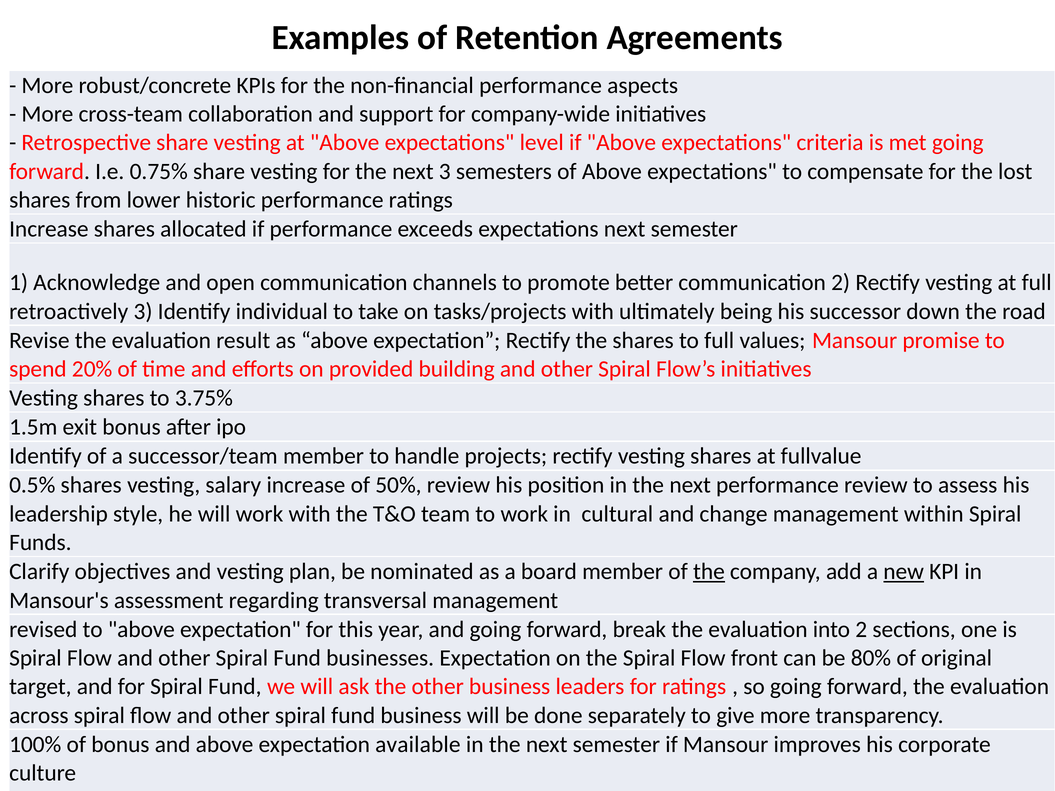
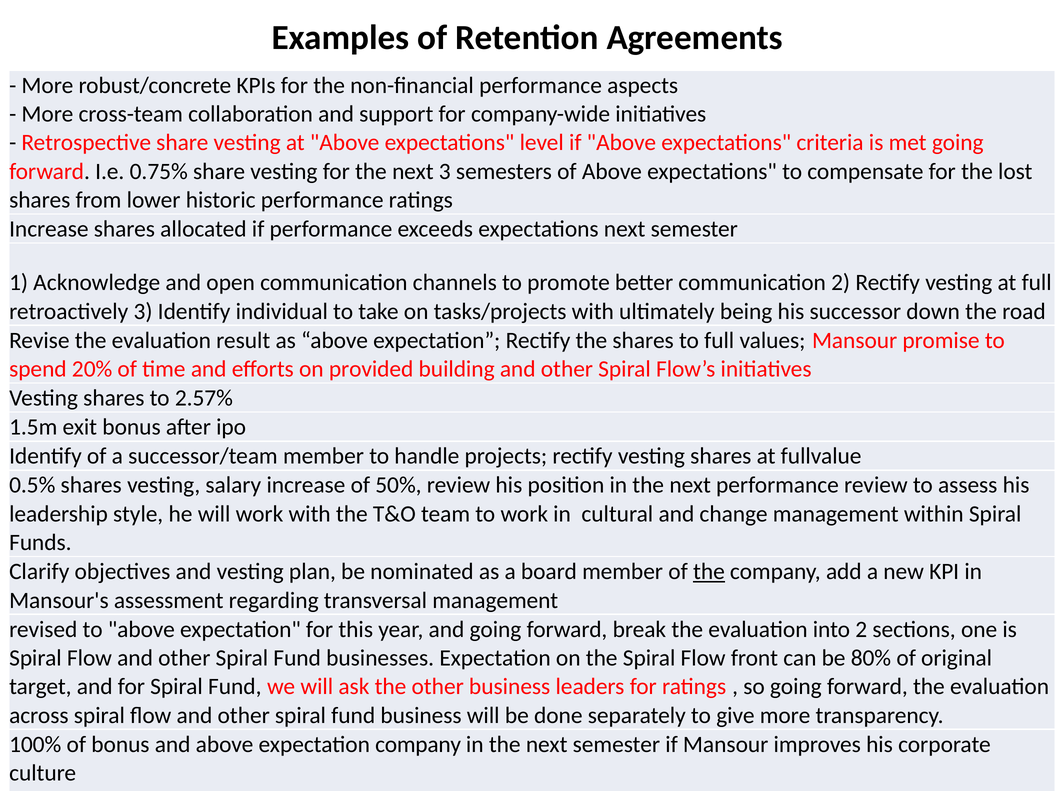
3.75%: 3.75% -> 2.57% (204, 398)
new underline: present -> none (904, 572)
expectation available: available -> company (418, 745)
